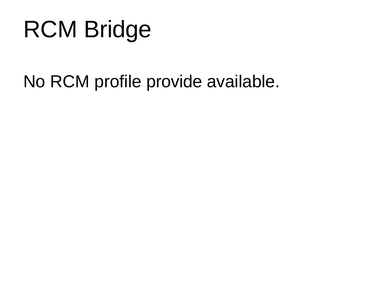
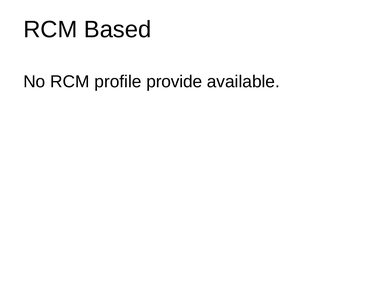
Bridge: Bridge -> Based (118, 30)
